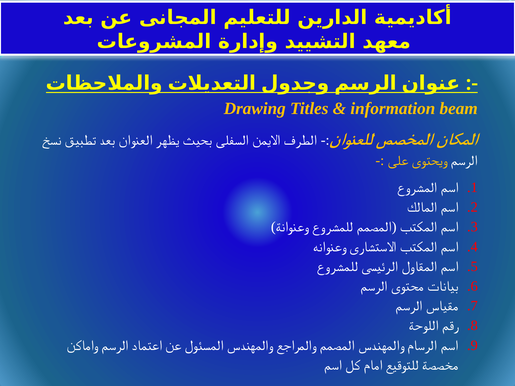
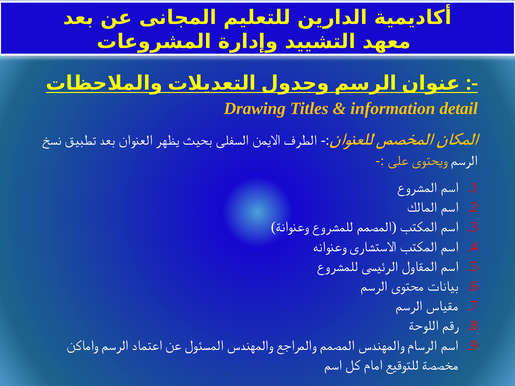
beam: beam -> detail (459, 109)
